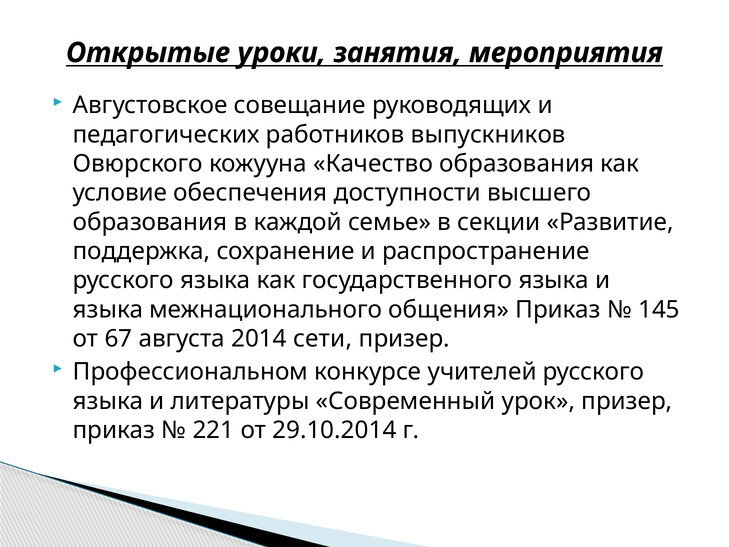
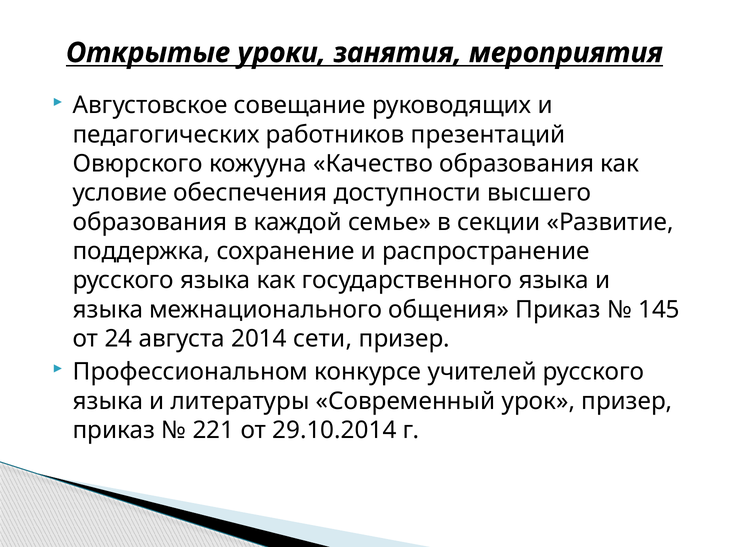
выпускников: выпускников -> презентаций (488, 134)
67: 67 -> 24 (118, 339)
